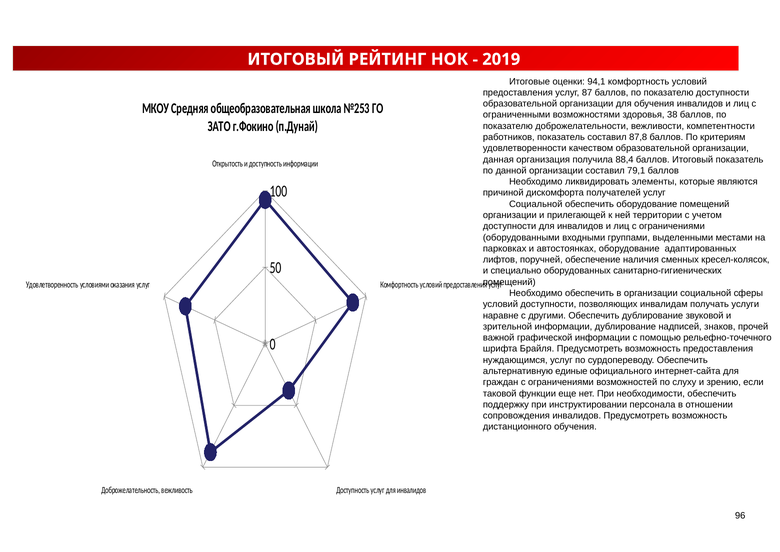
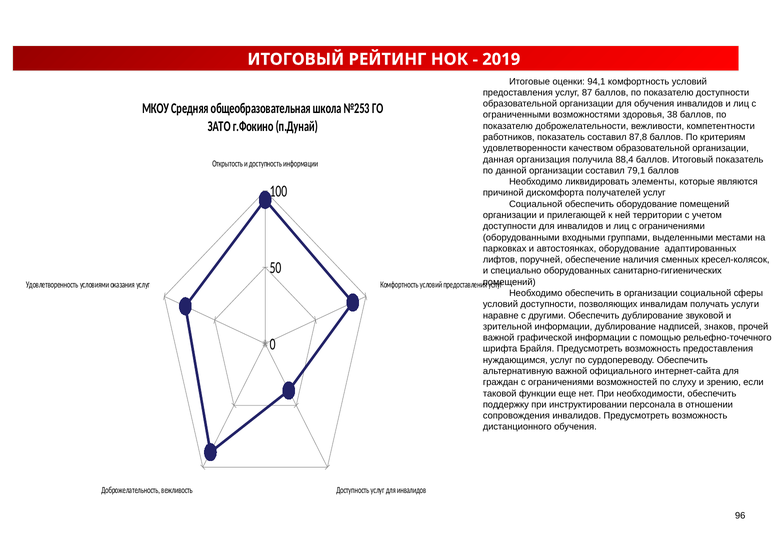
альтернативную единые: единые -> важной (571, 371)
